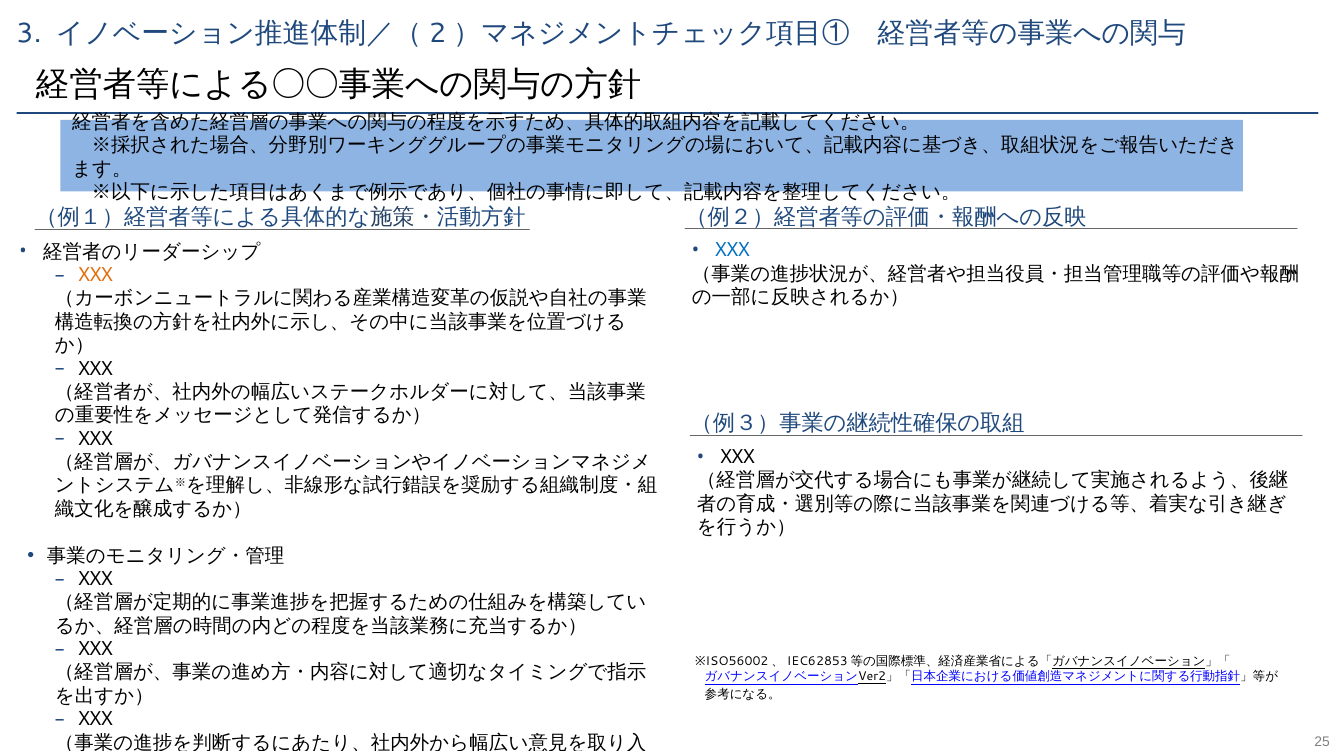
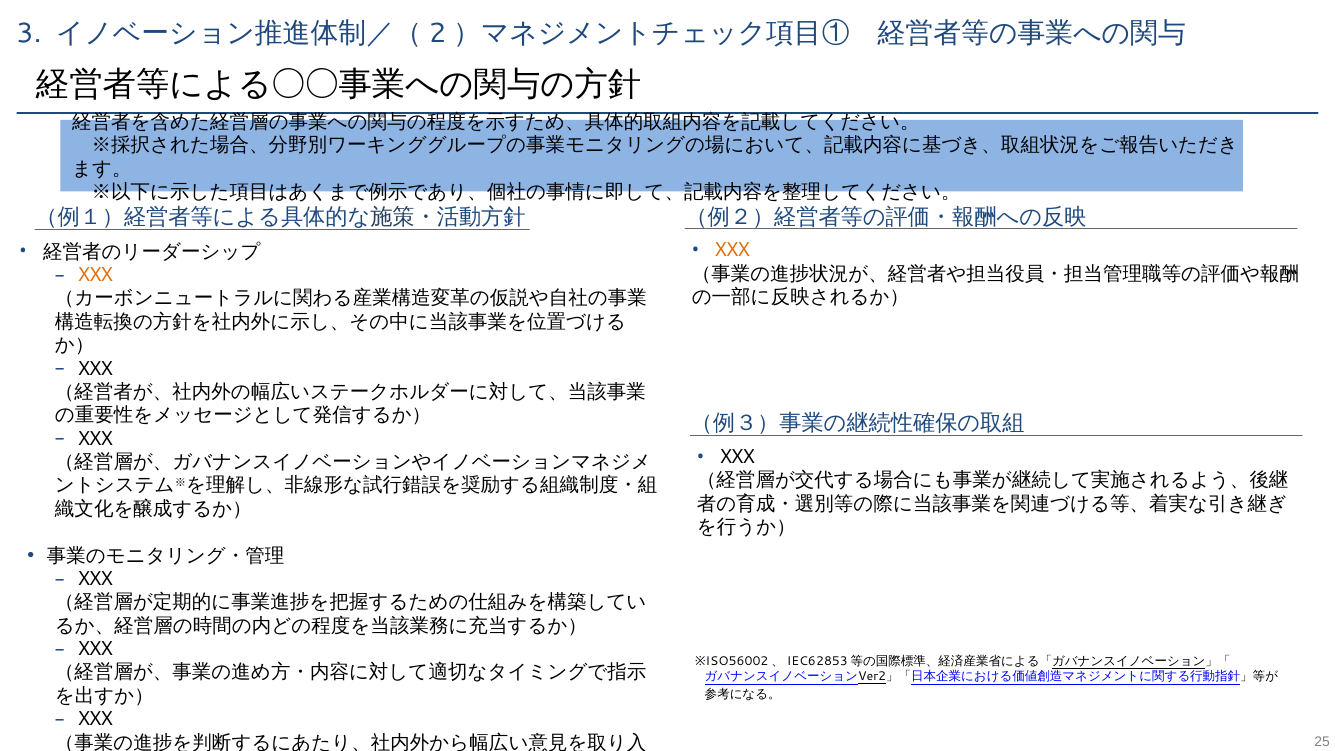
XXX colour: blue -> orange (733, 250)
